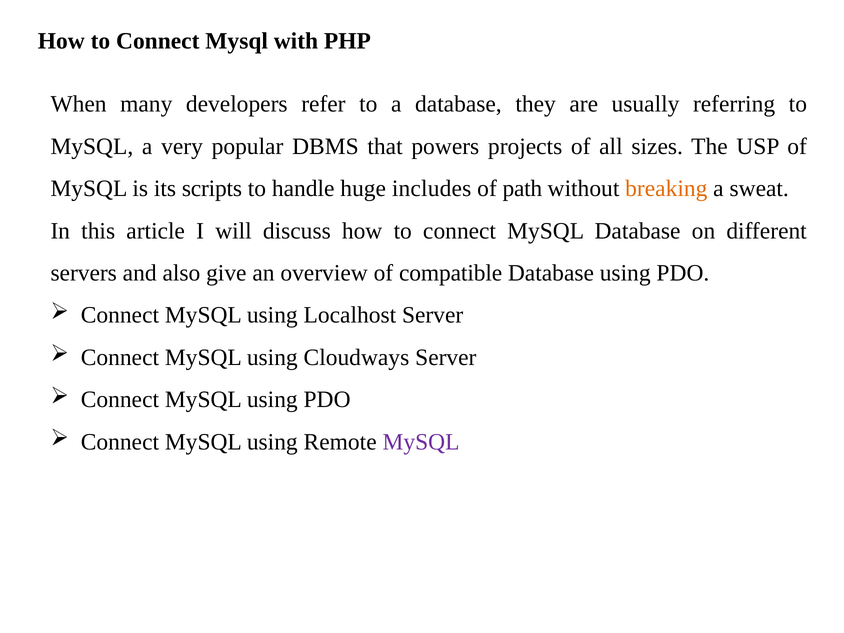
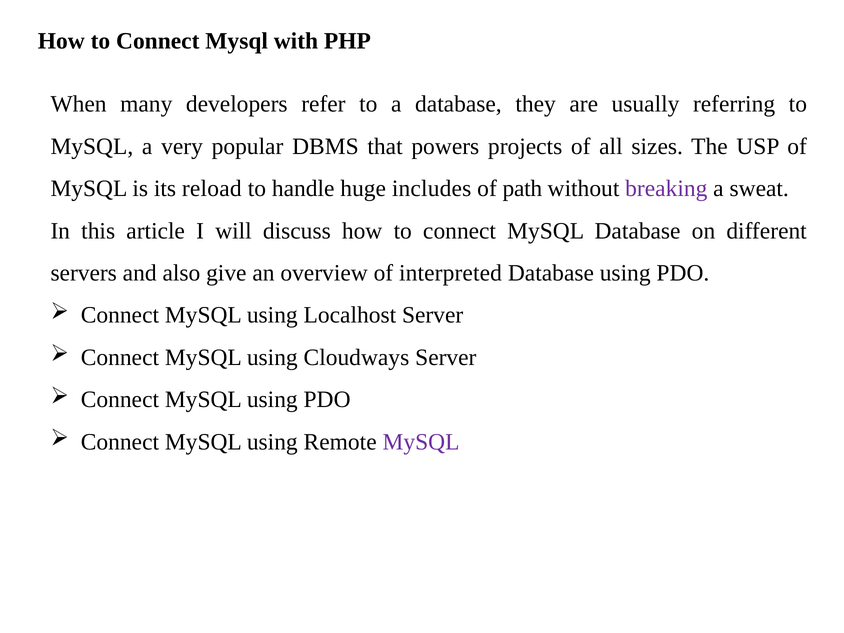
scripts: scripts -> reload (212, 189)
breaking colour: orange -> purple (666, 189)
compatible: compatible -> interpreted (450, 273)
